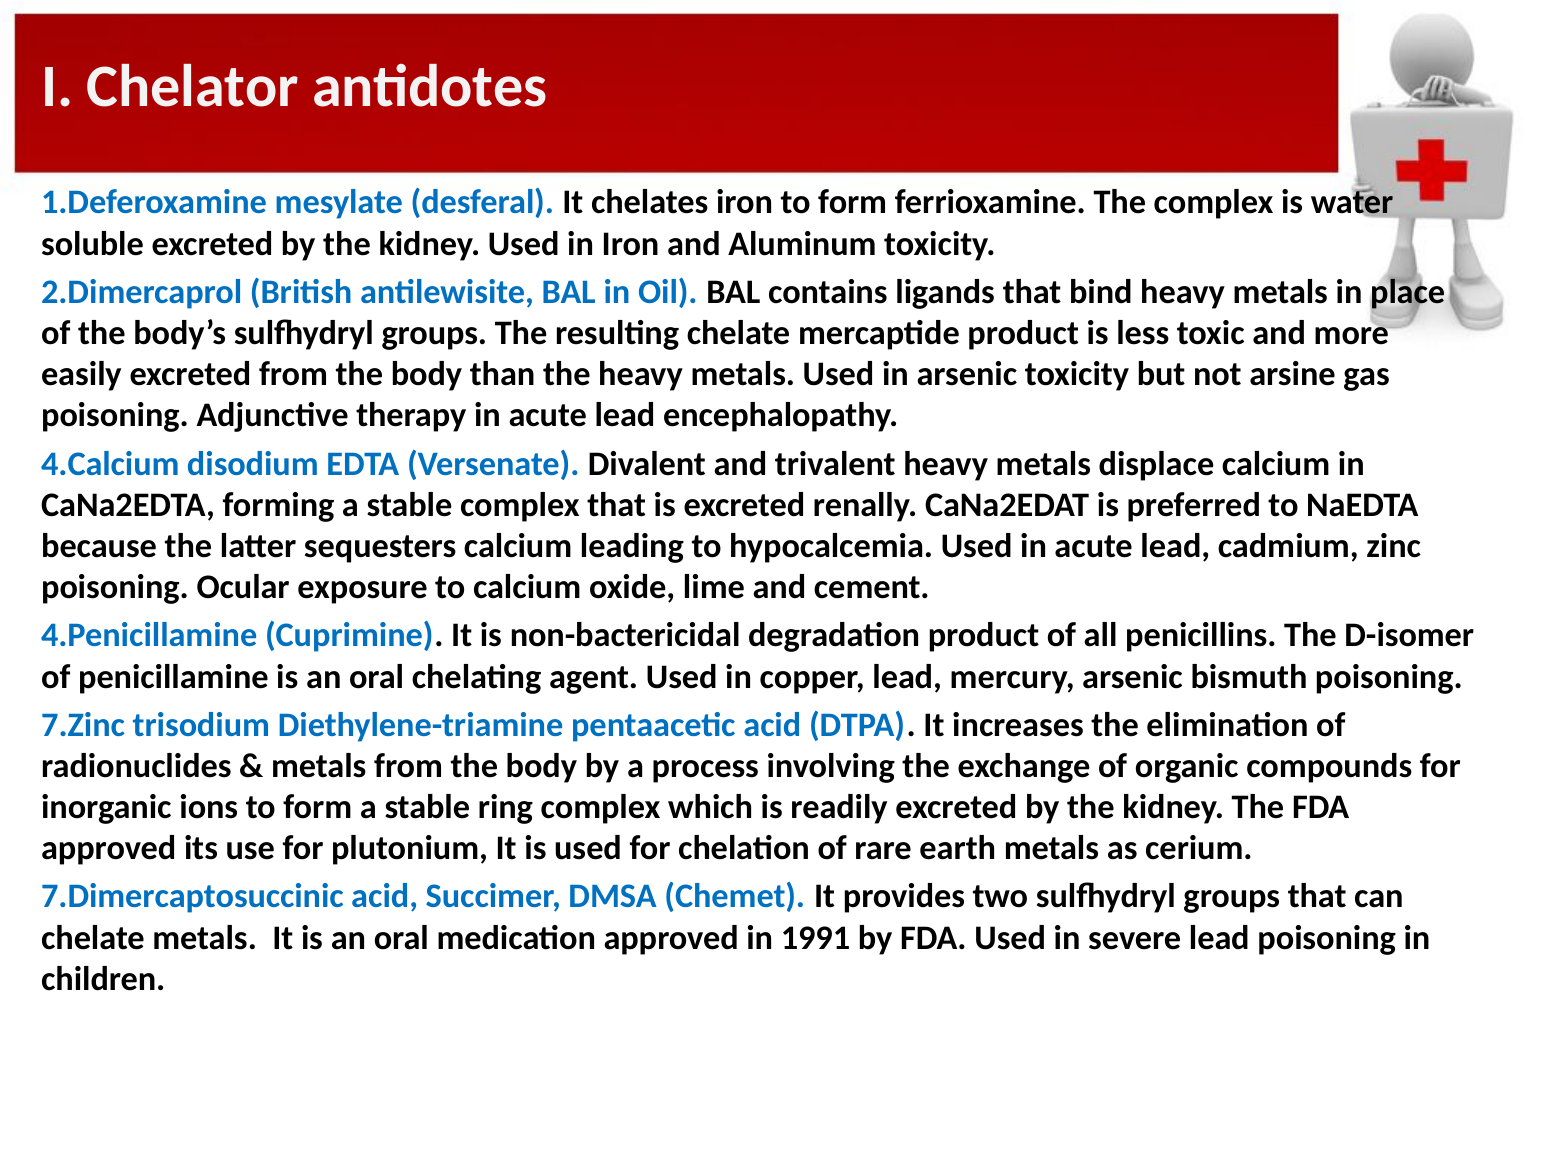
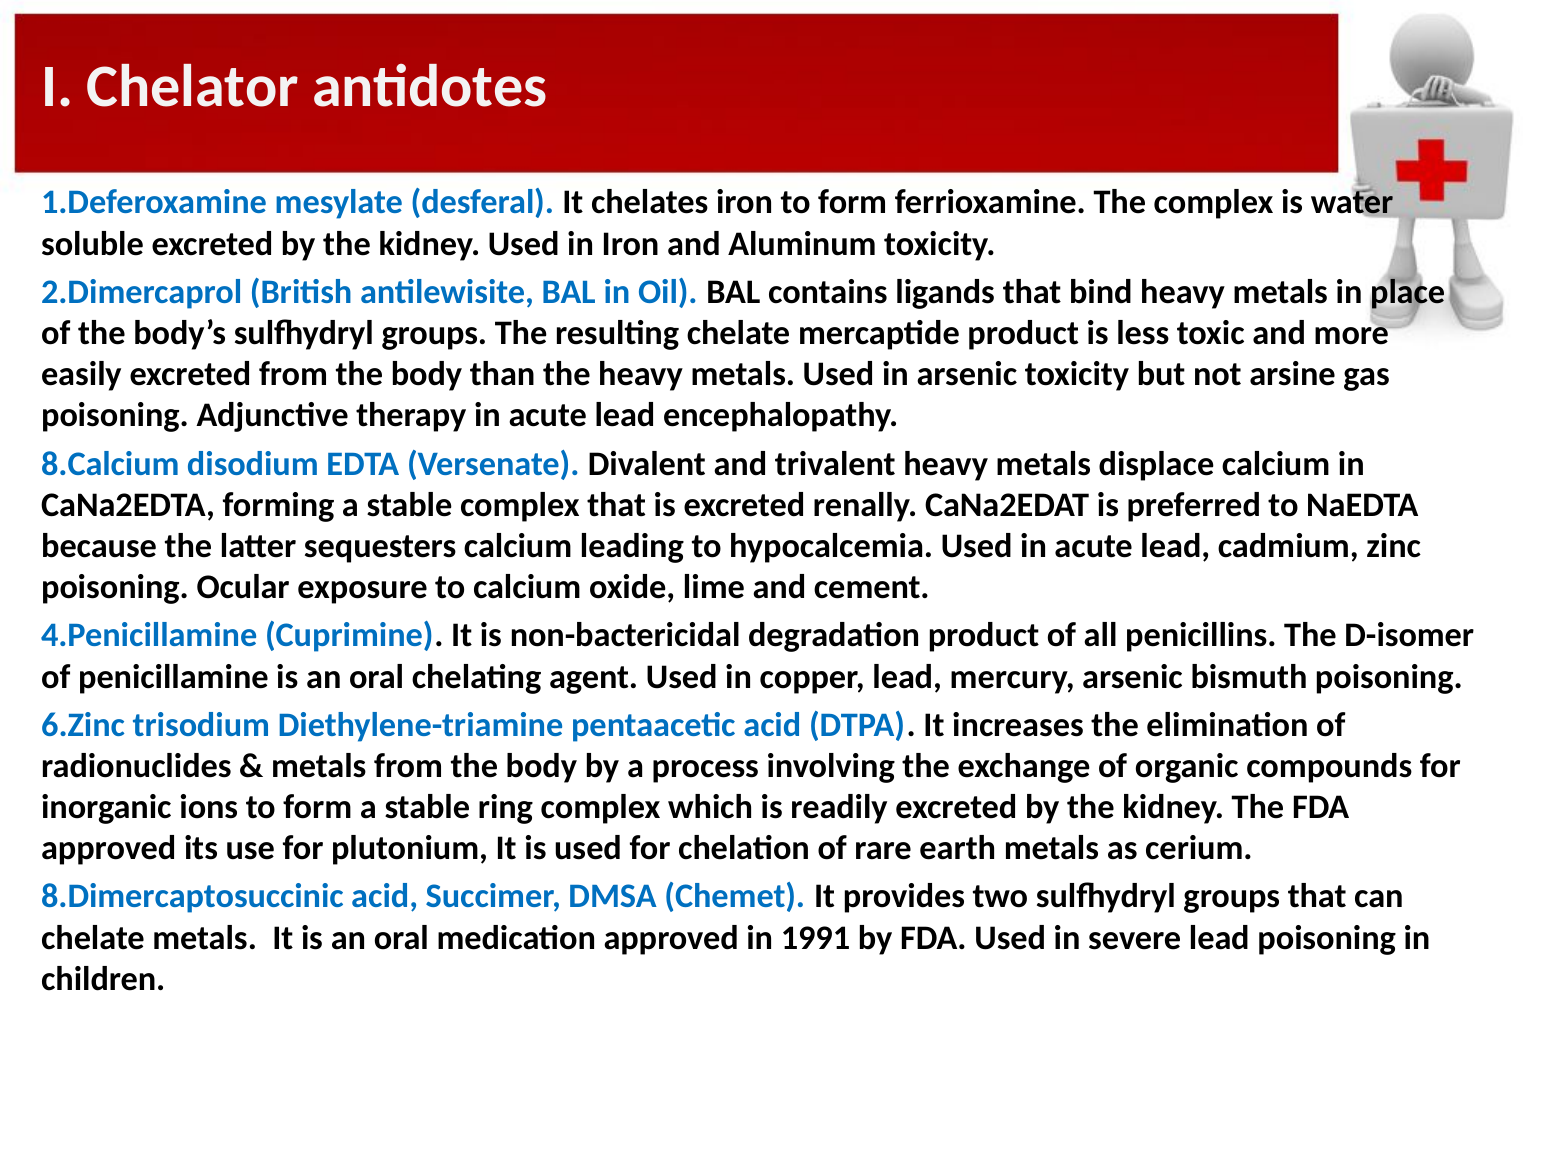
4.Calcium: 4.Calcium -> 8.Calcium (110, 464)
7.Zinc: 7.Zinc -> 6.Zinc (83, 725)
7.Dimercaptosuccinic: 7.Dimercaptosuccinic -> 8.Dimercaptosuccinic (192, 896)
